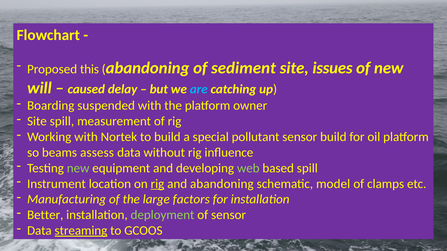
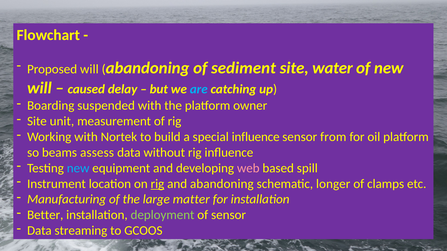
Proposed this: this -> will (89, 69)
issues: issues -> water (332, 68)
Site spill: spill -> unit (62, 121)
special pollutant: pollutant -> influence (256, 137)
sensor build: build -> from (333, 137)
new colour: light green -> light blue (78, 168)
web colour: light green -> pink (248, 168)
model: model -> longer (333, 184)
factors: factors -> matter (191, 200)
streaming underline: present -> none (81, 231)
